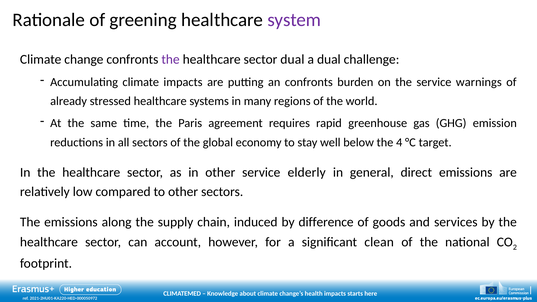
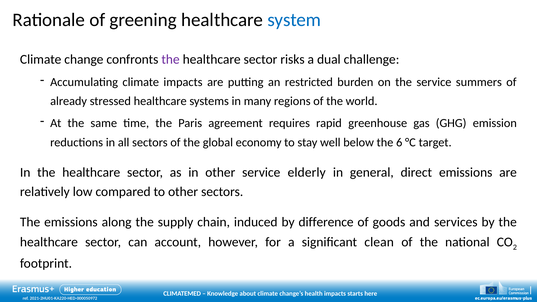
system colour: purple -> blue (294, 20)
sector dual: dual -> risks (292, 59)
an confronts: confronts -> restricted (309, 82)
warnings: warnings -> summers (479, 82)
4: 4 -> 6 (399, 142)
